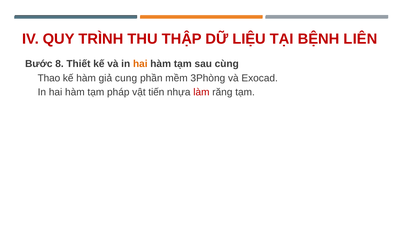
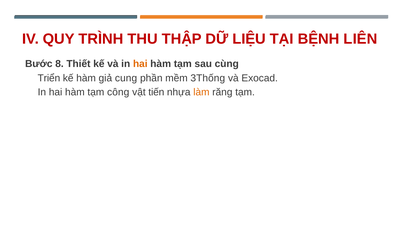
Thao: Thao -> Triển (49, 78)
3Phòng: 3Phòng -> 3Thống (208, 78)
pháp: pháp -> công (118, 92)
làm colour: red -> orange (201, 92)
